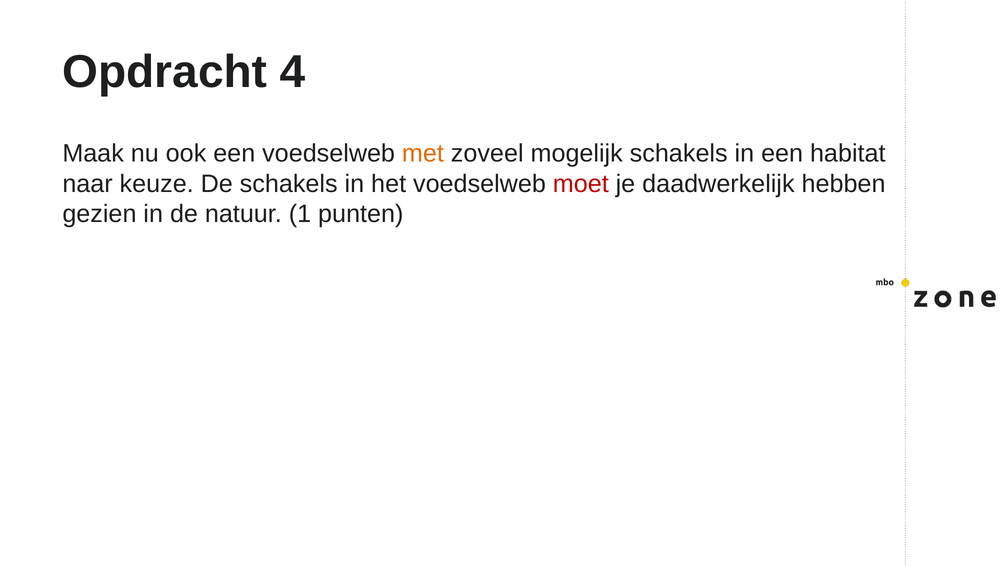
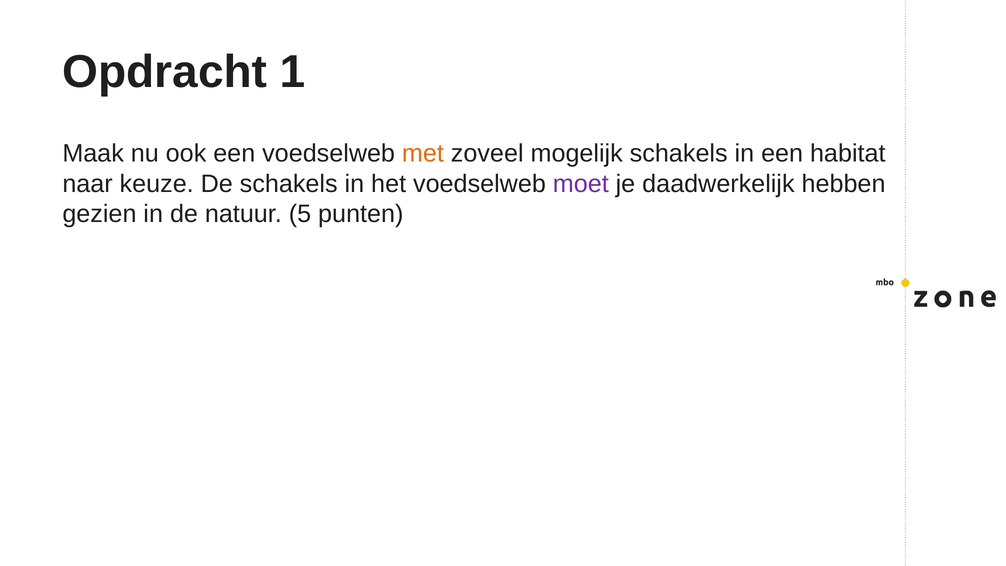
4: 4 -> 1 (293, 72)
moet colour: red -> purple (581, 184)
1: 1 -> 5 (300, 214)
